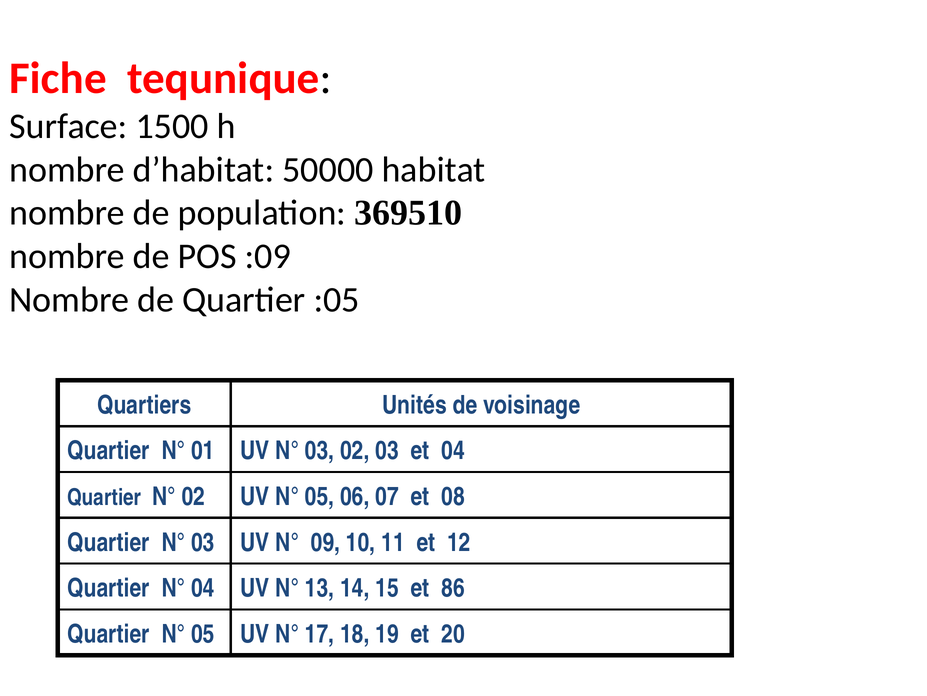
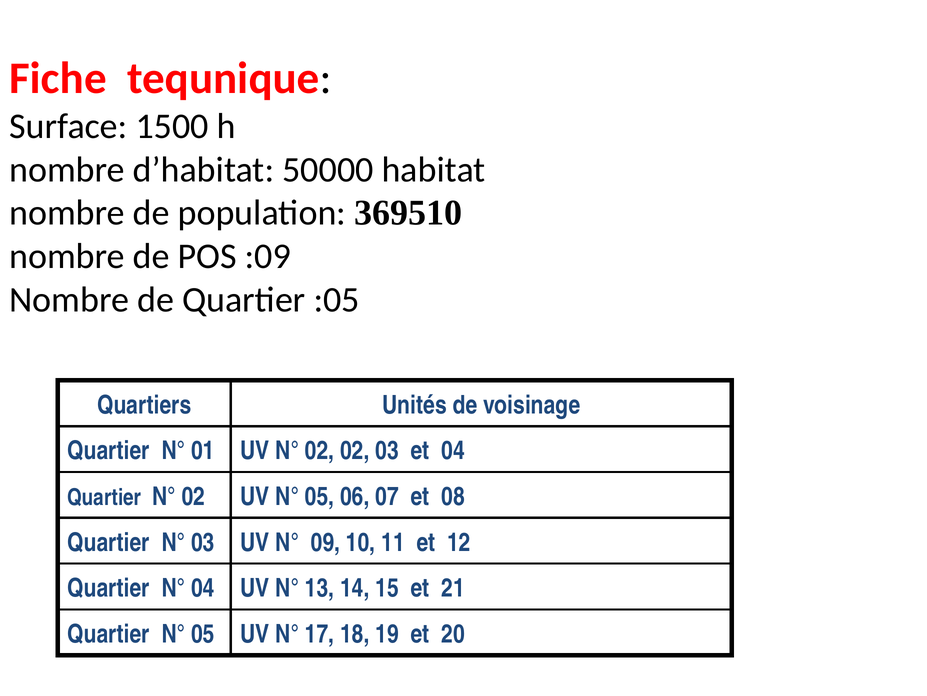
UV N° 03: 03 -> 02 (320, 450)
86: 86 -> 21 (453, 588)
